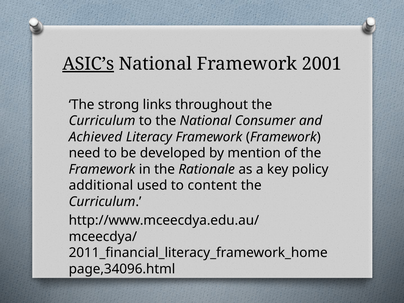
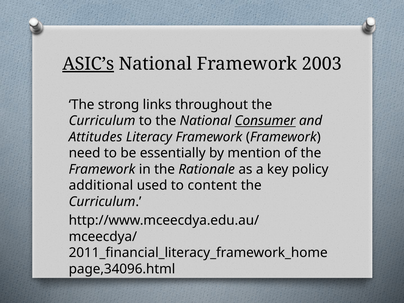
2001: 2001 -> 2003 (322, 64)
Consumer underline: none -> present (265, 121)
Achieved: Achieved -> Attitudes (96, 137)
developed: developed -> essentially (173, 153)
